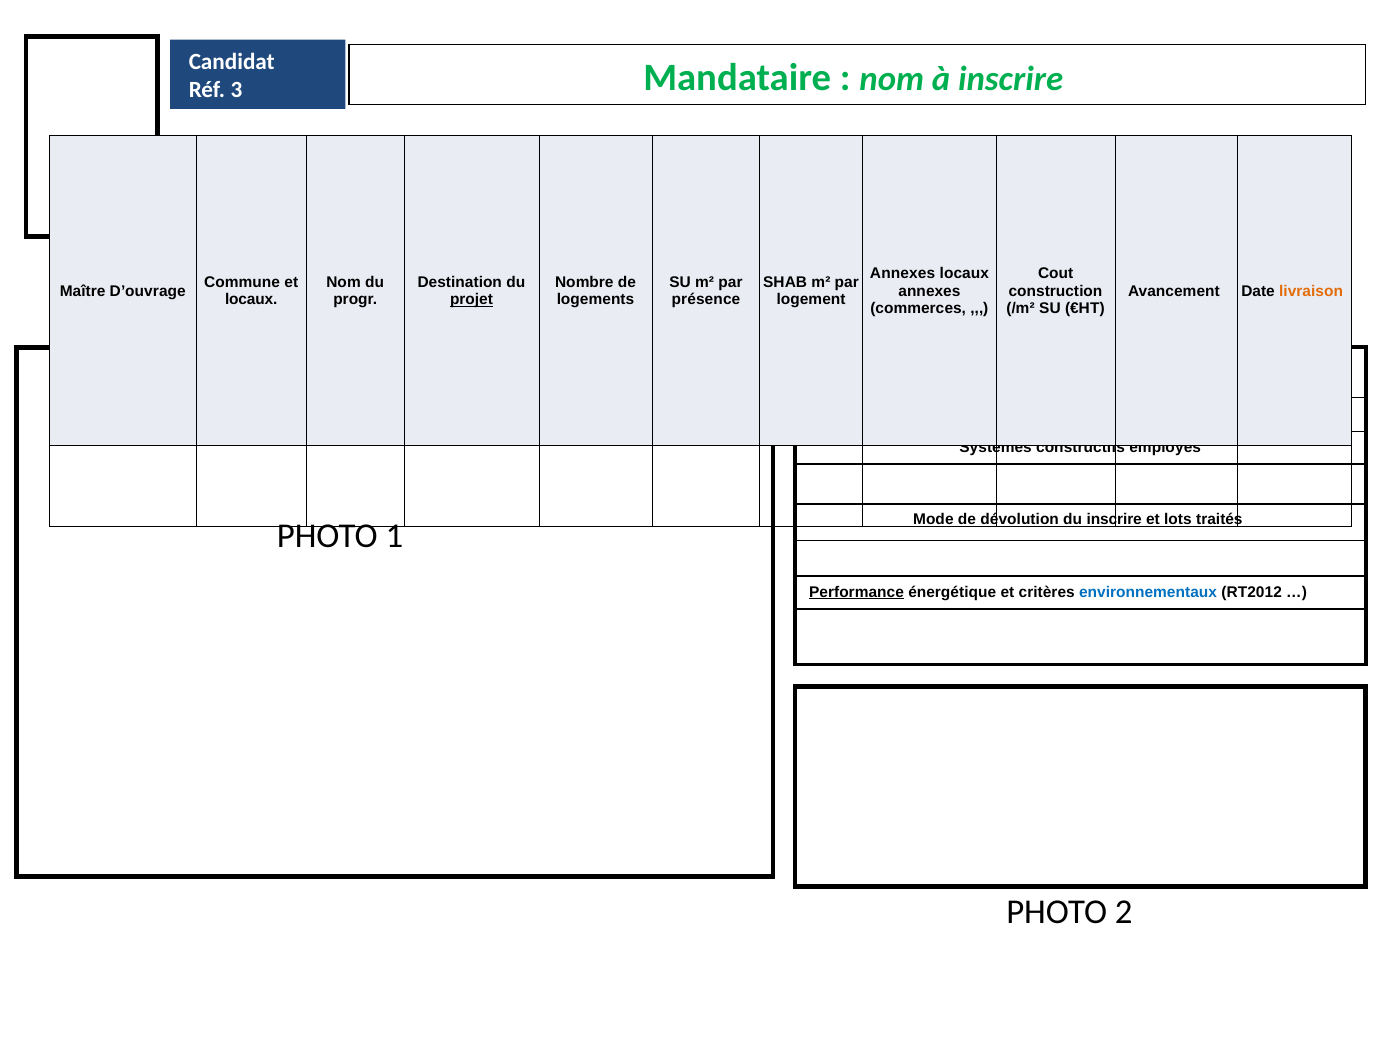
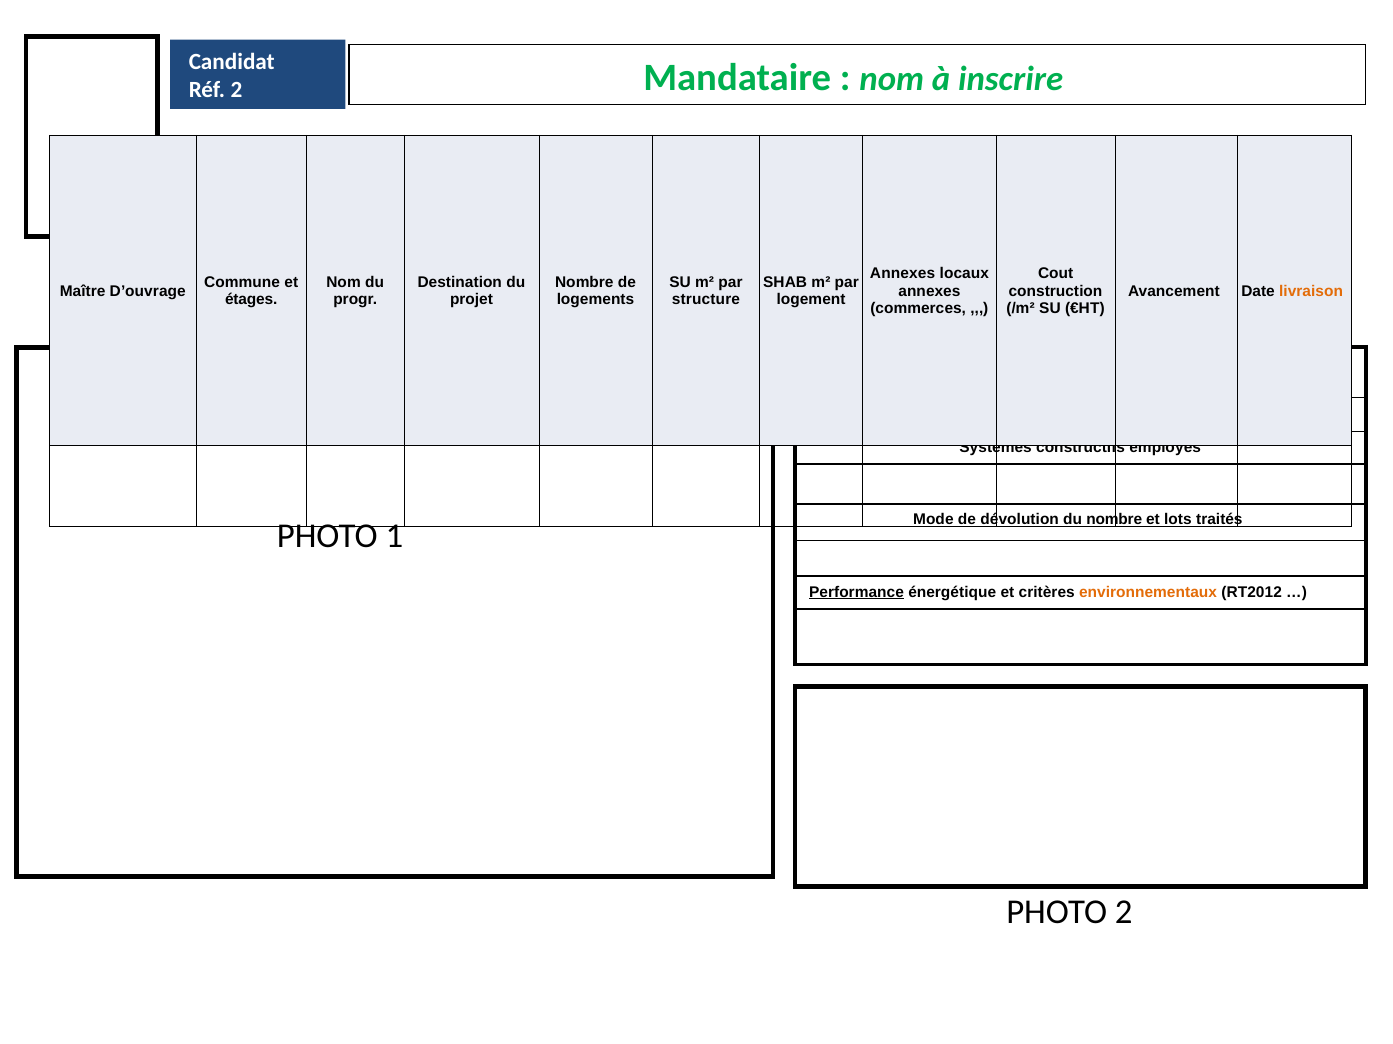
Réf 3: 3 -> 2 (236, 90)
locaux: locaux -> étages (251, 300)
projet underline: present -> none (471, 300)
présence: présence -> structure (706, 300)
du inscrire: inscrire -> nombre (1114, 520)
environnementaux colour: blue -> orange (1148, 593)
